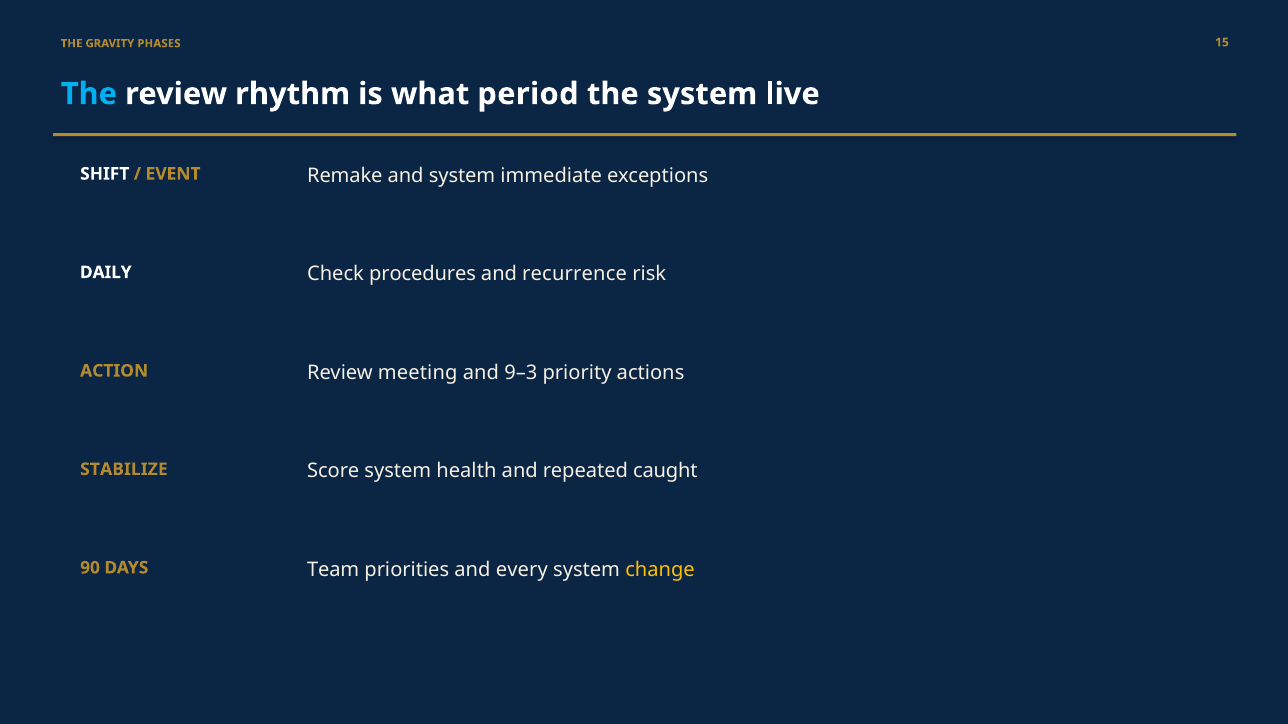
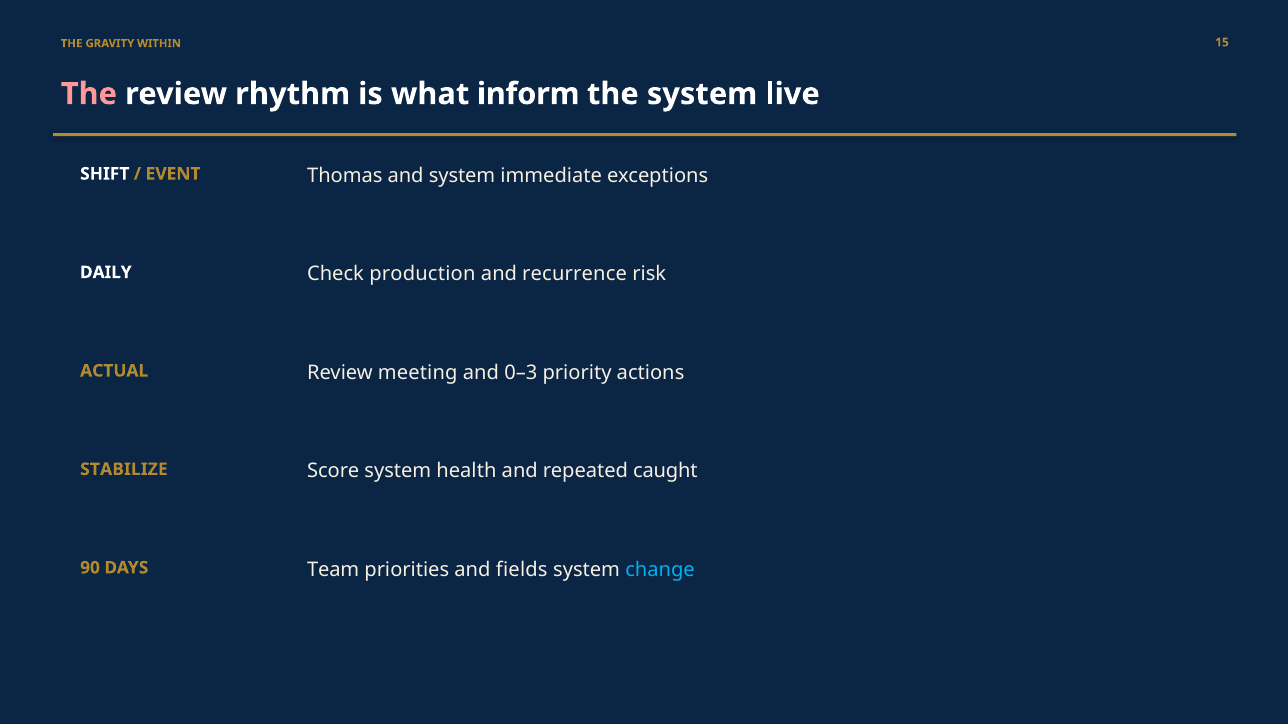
PHASES: PHASES -> WITHIN (159, 43)
The colour: light blue -> pink (89, 94)
period: period -> inform (528, 94)
Remake: Remake -> Thomas (345, 176)
procedures: procedures -> production (422, 274)
ACTION: ACTION -> ACTUAL (114, 371)
9–3: 9–3 -> 0–3 (521, 373)
every: every -> fields (522, 570)
change colour: yellow -> light blue (660, 570)
